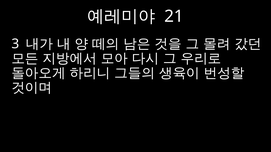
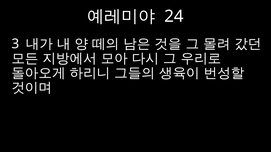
21: 21 -> 24 (174, 16)
